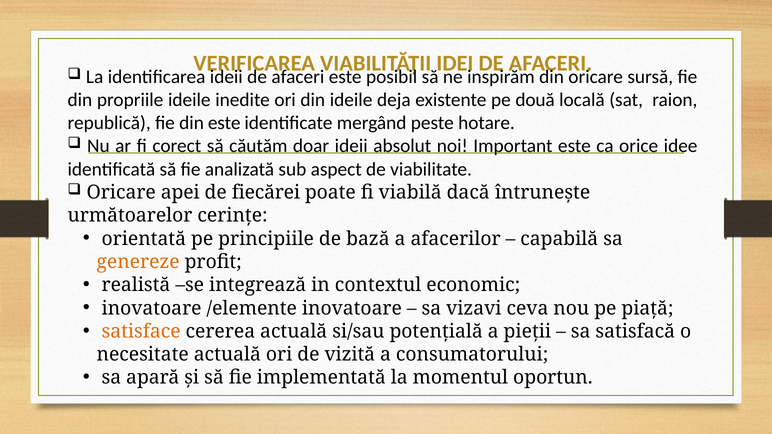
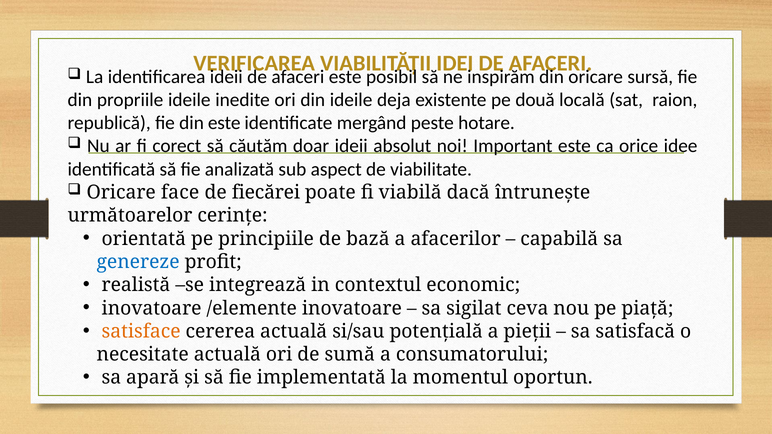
apei: apei -> face (180, 193)
genereze colour: orange -> blue (138, 262)
vizavi: vizavi -> sigilat (474, 308)
vizită: vizită -> sumă (350, 355)
